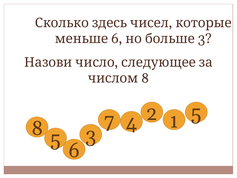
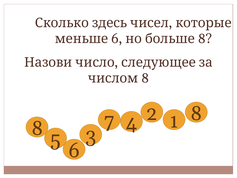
3: 3 -> 8 (205, 39)
2 5: 5 -> 8 (196, 113)
